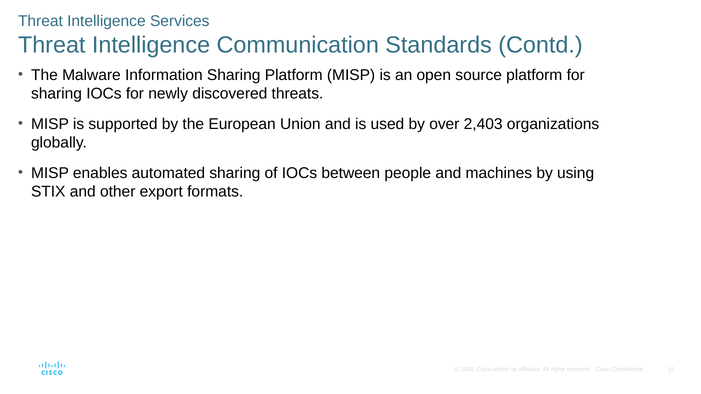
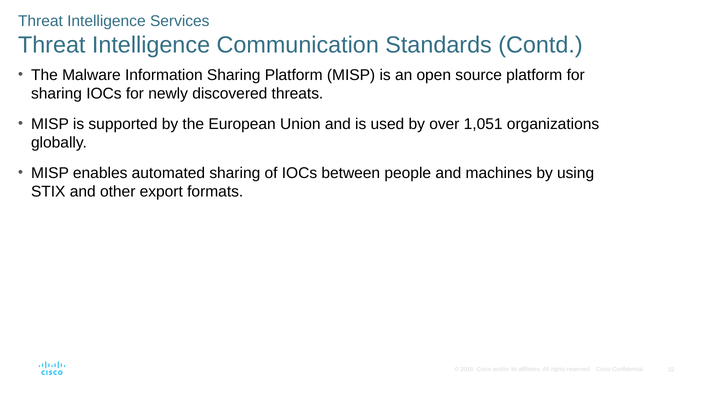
2,403: 2,403 -> 1,051 (483, 124)
